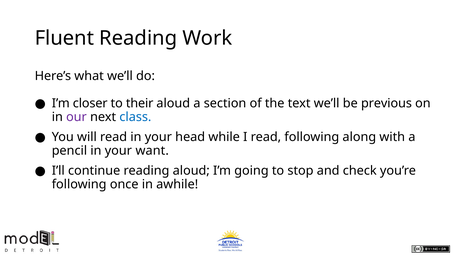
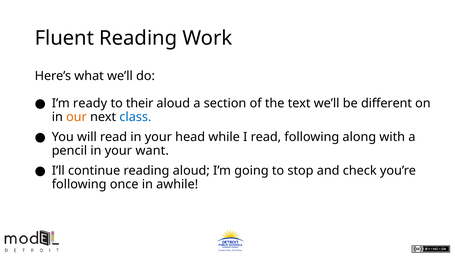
closer: closer -> ready (90, 103)
previous: previous -> different (386, 103)
our colour: purple -> orange (76, 117)
